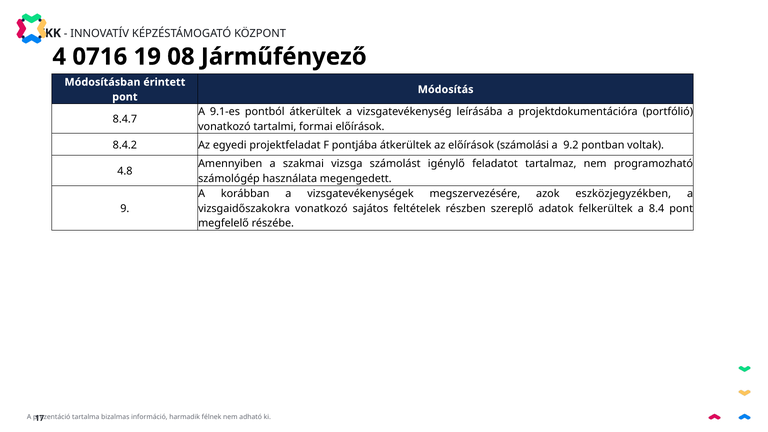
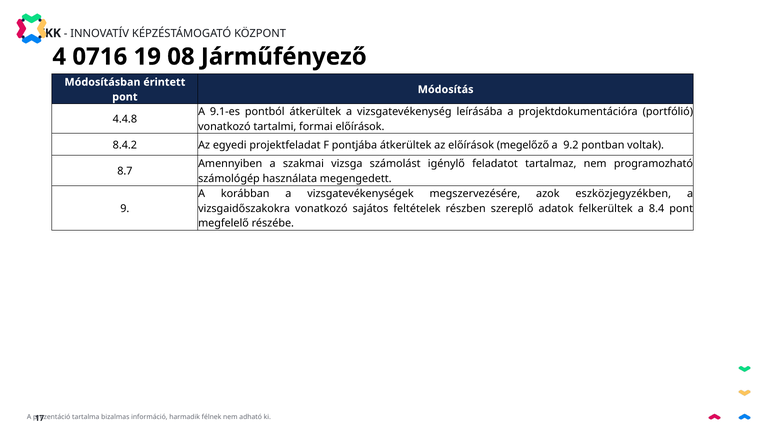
8.4.7: 8.4.7 -> 4.4.8 (125, 119)
számolási: számolási -> megelőző (523, 145)
4.8: 4.8 -> 8.7 (125, 171)
